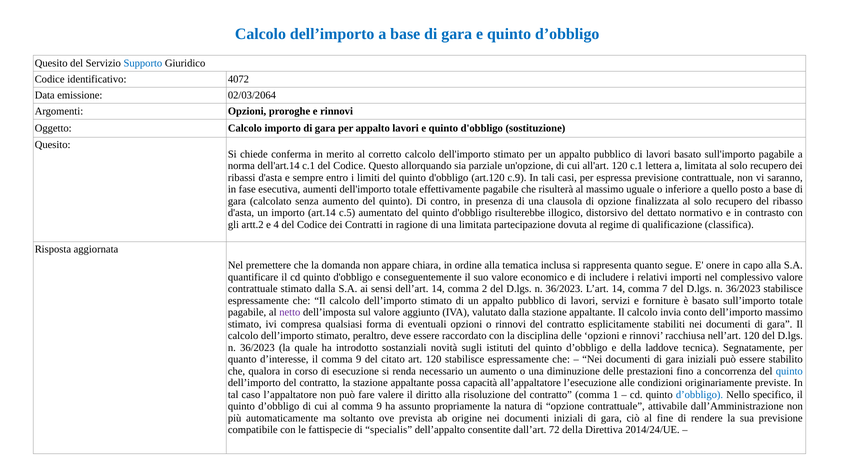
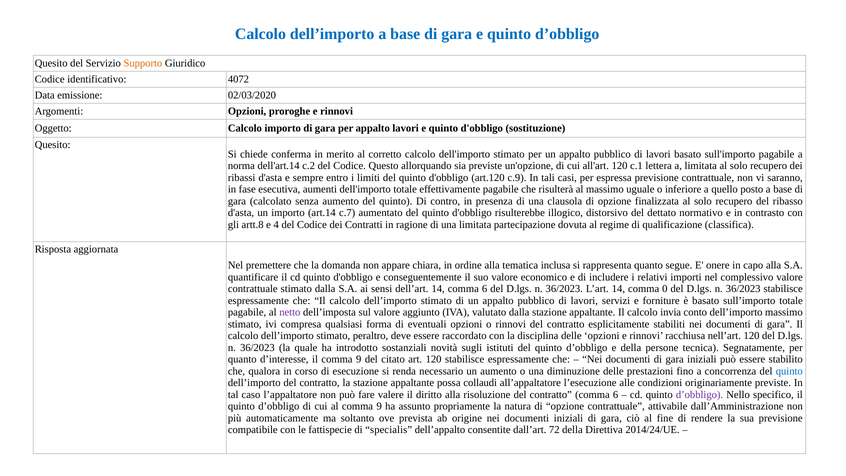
Supporto colour: blue -> orange (143, 63)
02/03/2064: 02/03/2064 -> 02/03/2020 (252, 95)
dell'art.14 c.1: c.1 -> c.2 (309, 166)
sia parziale: parziale -> previste (485, 166)
c.5: c.5 -> c.7 (347, 213)
artt.2: artt.2 -> artt.8 (253, 225)
14 comma 2: 2 -> 6 (485, 289)
7: 7 -> 0 (665, 289)
laddove: laddove -> persone (662, 348)
capacità: capacità -> collaudi (480, 383)
contratto comma 1: 1 -> 6 (616, 394)
d’obbligo colour: blue -> purple (700, 394)
